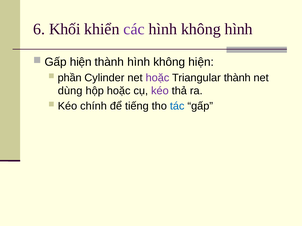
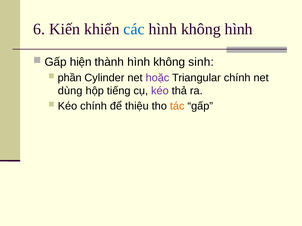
Khối: Khối -> Kiến (65, 29)
các colour: purple -> blue (134, 29)
không hiện: hiện -> sinh (201, 62)
Triangular thành: thành -> chính (237, 78)
hộp hoặc: hoặc -> tiếng (119, 91)
tiếng: tiếng -> thiệu (137, 106)
tác colour: blue -> orange (177, 106)
